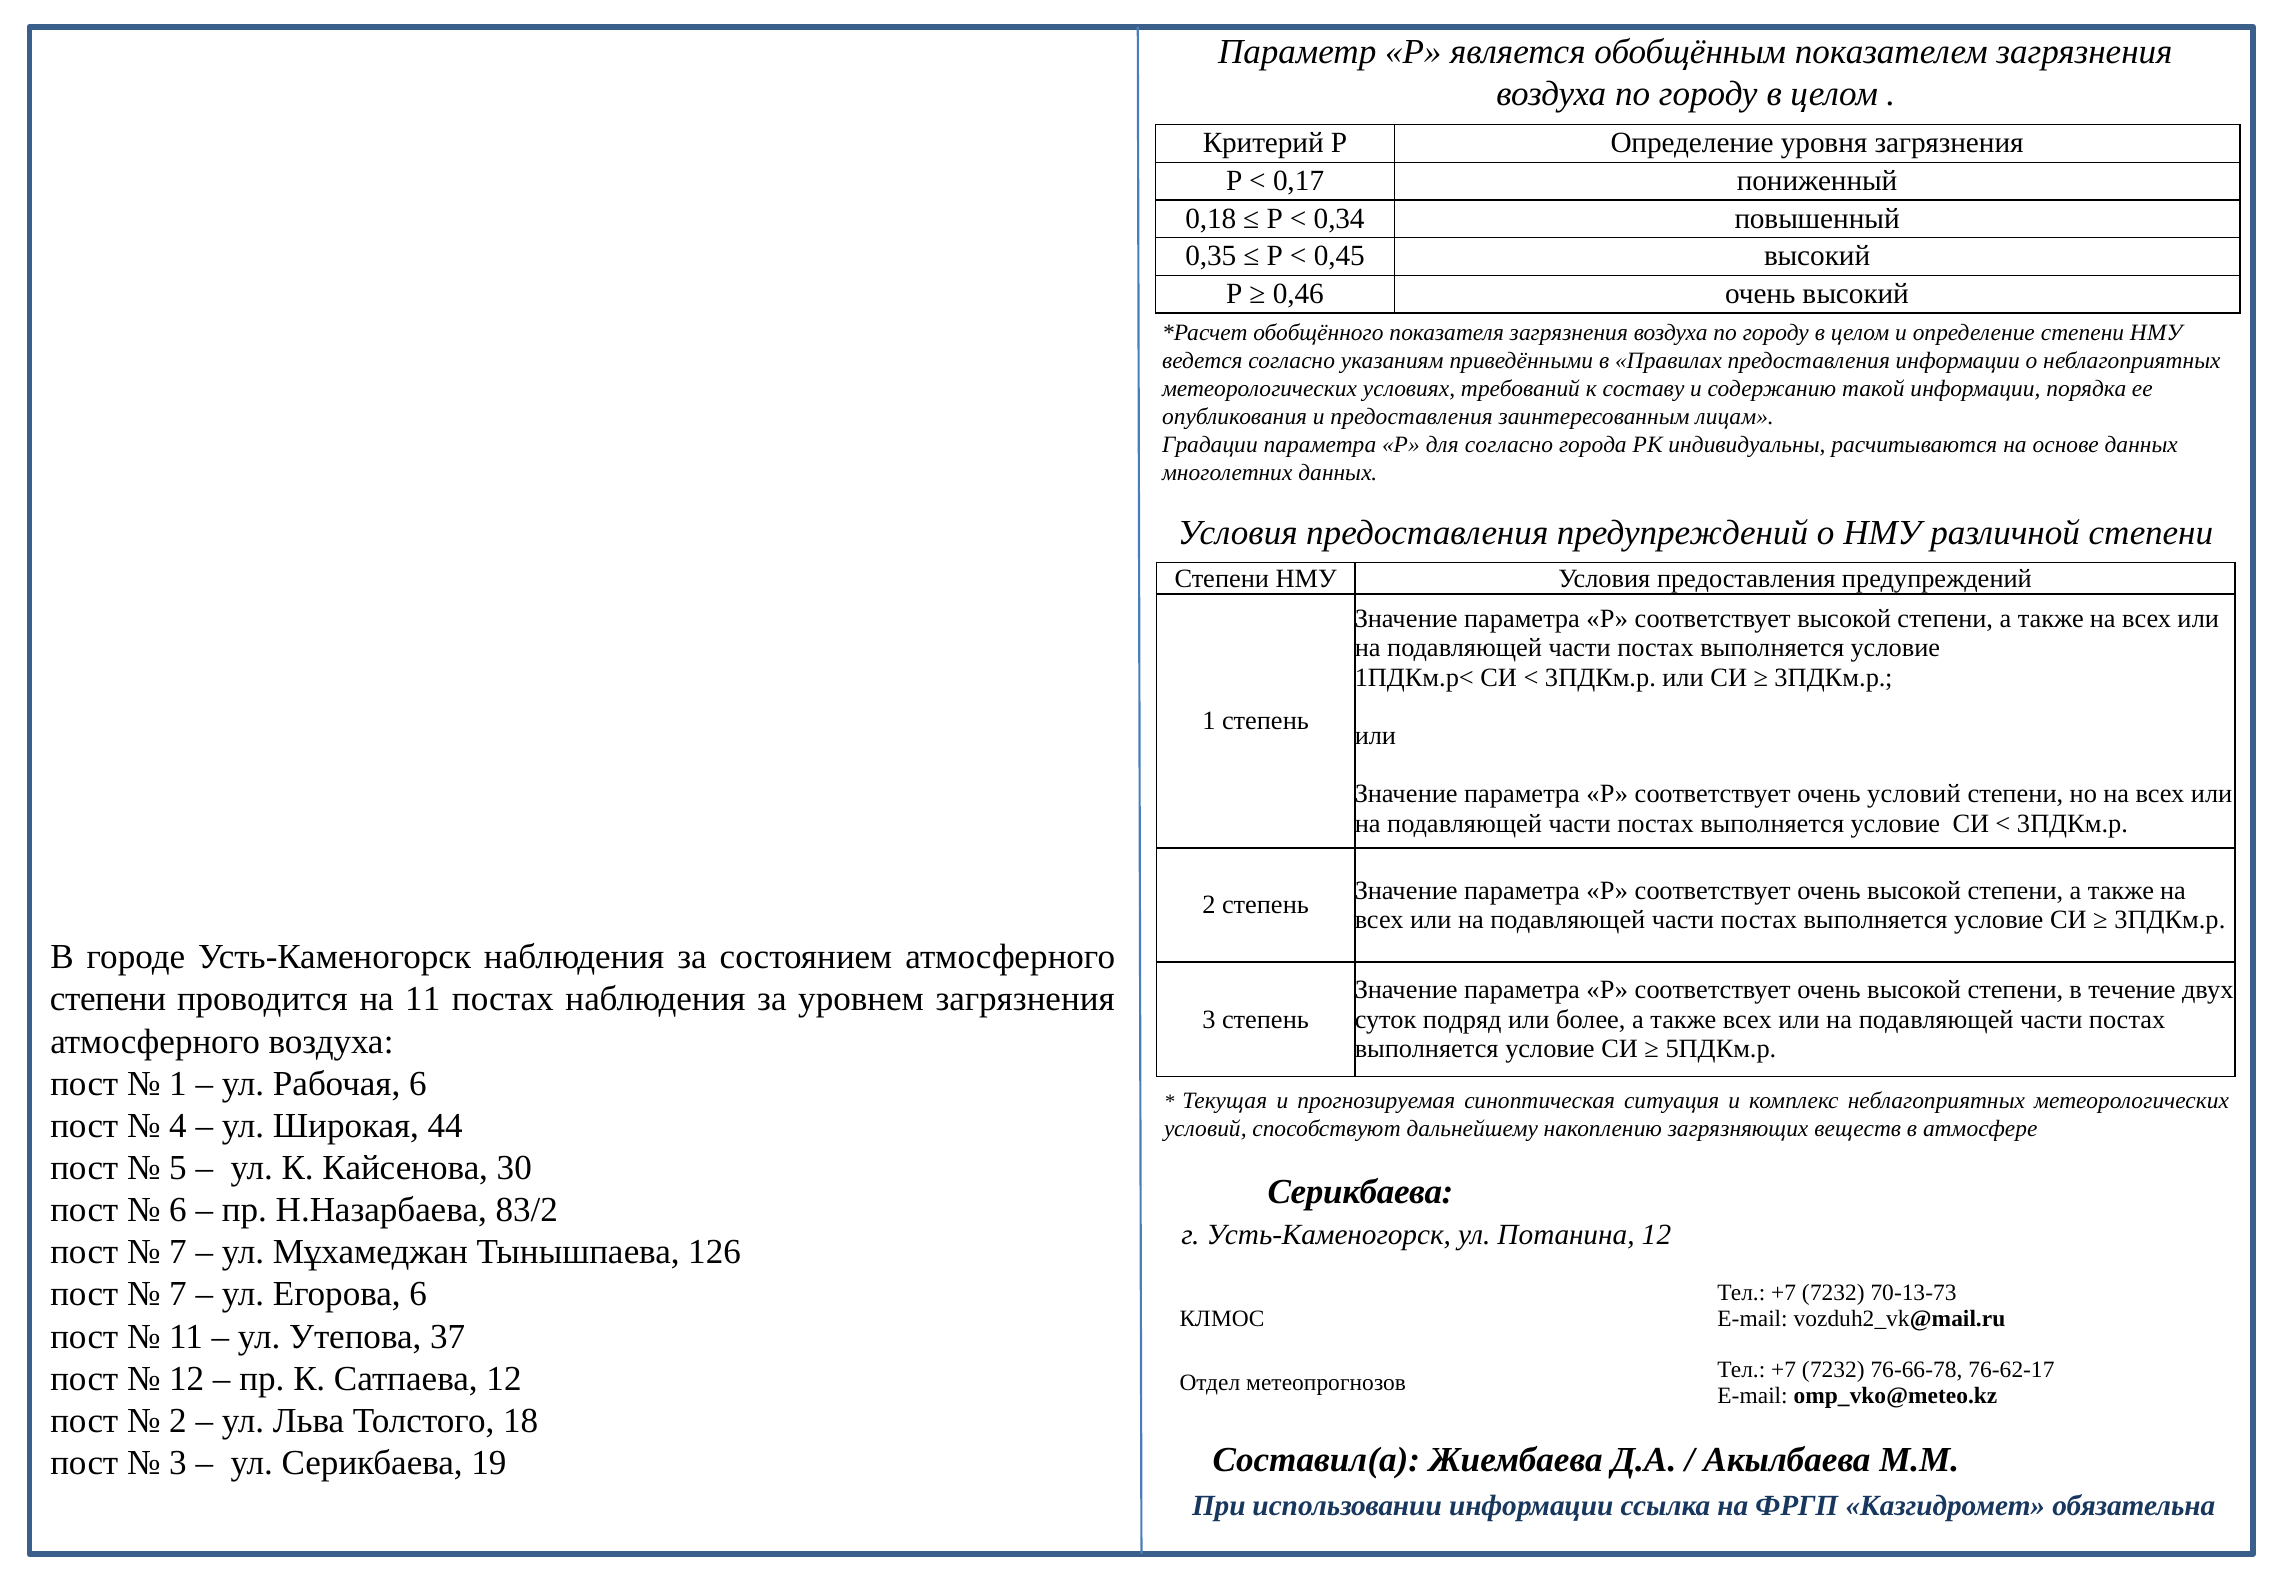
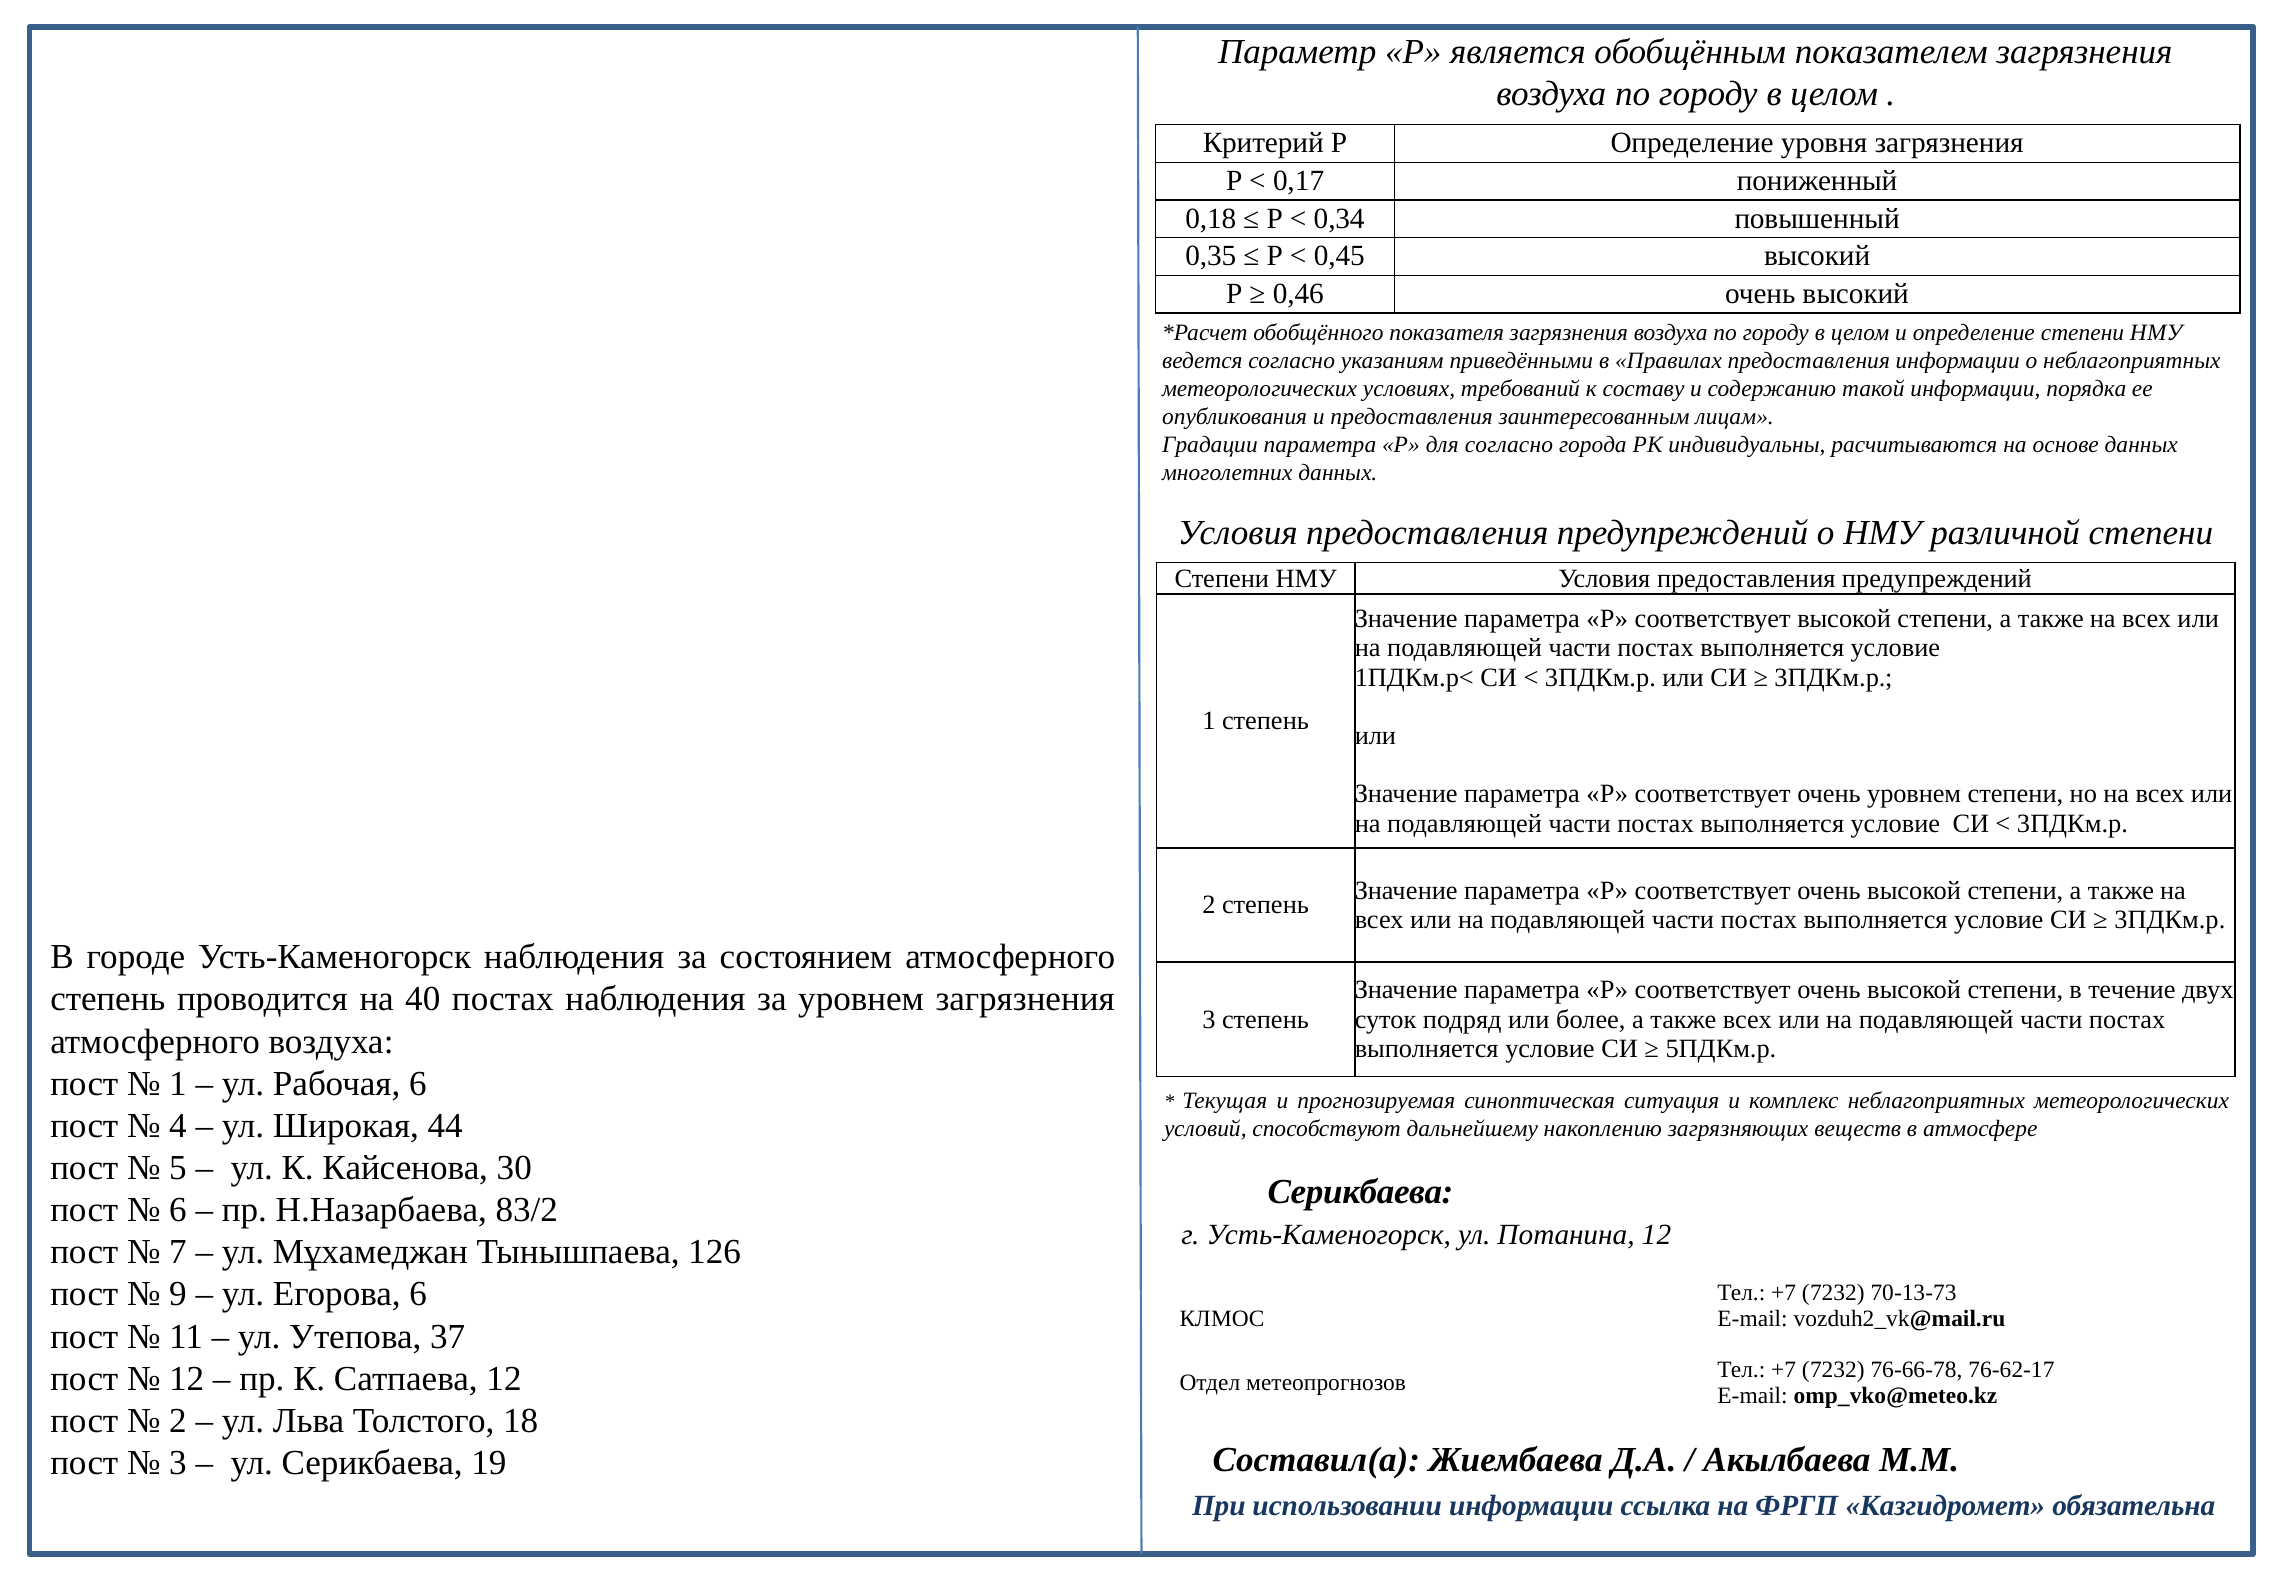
очень условий: условий -> уровнем (1914, 794)
степени: степени -> степень (108, 999)
на 11: 11 -> 40 (423, 999)
7: 7 -> 9 (178, 1294)
